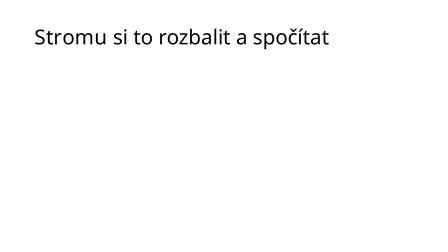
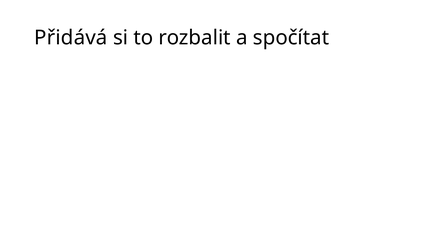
Stromu: Stromu -> Přidává (71, 38)
